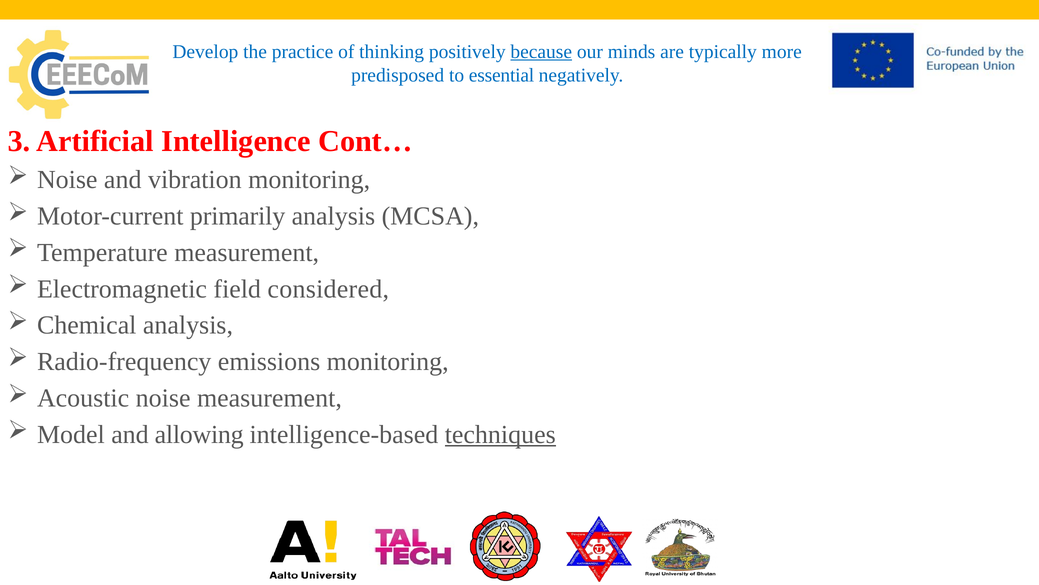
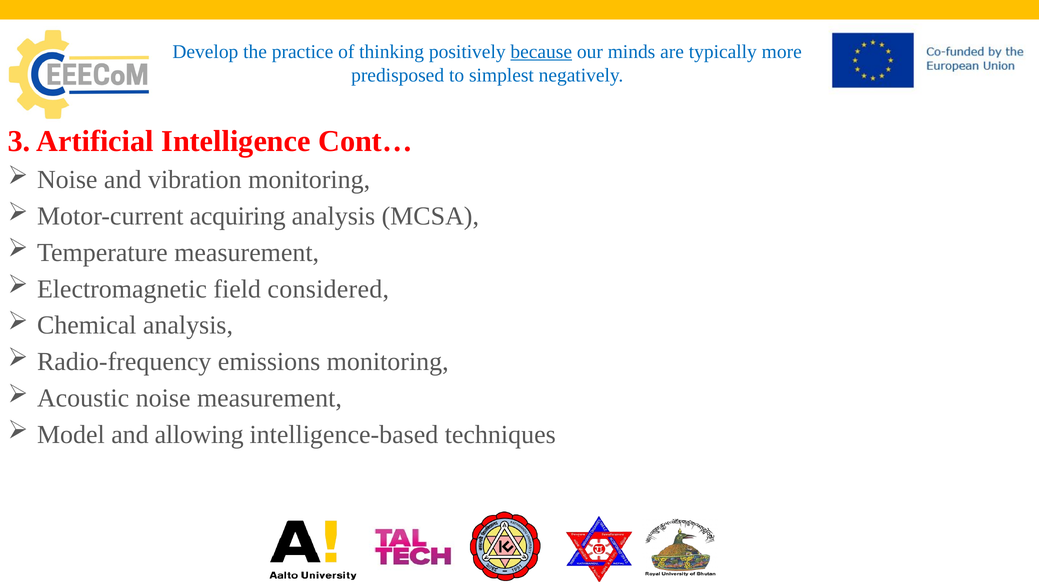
essential: essential -> simplest (501, 75)
primarily: primarily -> acquiring (238, 216)
techniques underline: present -> none (500, 434)
